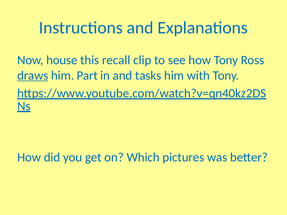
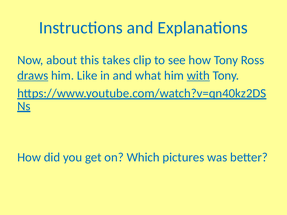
house: house -> about (62, 60)
recall: recall -> takes (116, 60)
Part: Part -> Like (87, 76)
tasks: tasks -> what (148, 76)
with underline: none -> present (198, 76)
